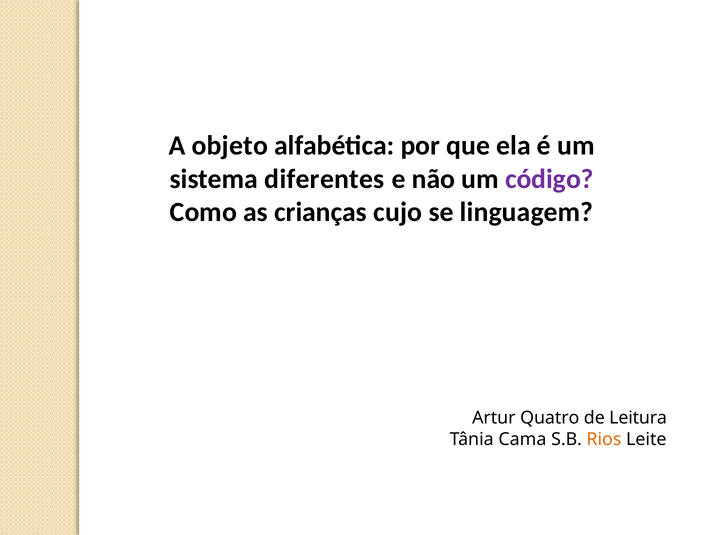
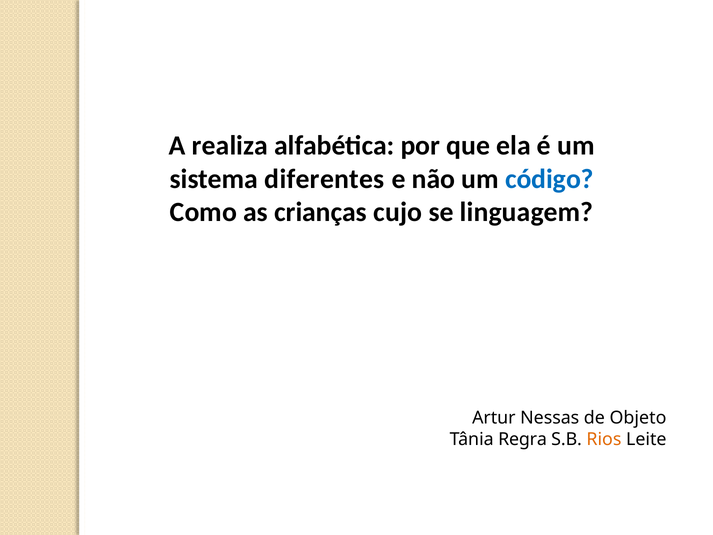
objeto: objeto -> realiza (230, 146)
código colour: purple -> blue (549, 179)
Quatro: Quatro -> Nessas (550, 418)
Leitura: Leitura -> Objeto (638, 418)
Cama: Cama -> Regra (523, 439)
